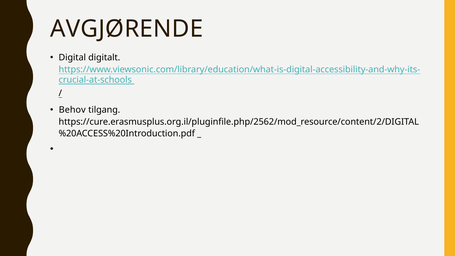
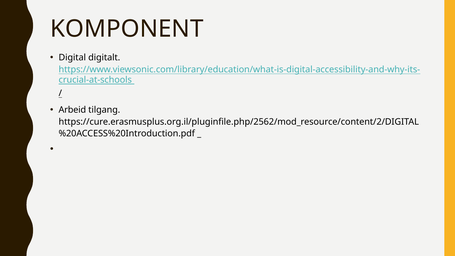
AVGJØRENDE: AVGJØRENDE -> KOMPONENT (127, 29)
Behov: Behov -> Arbeid (72, 110)
